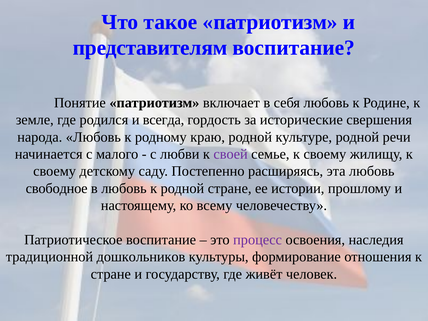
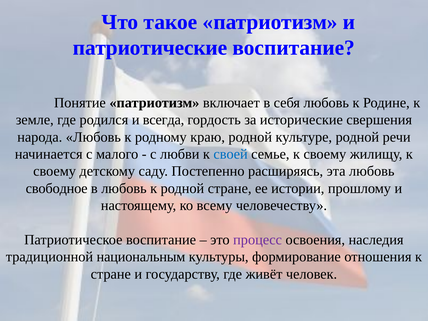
представителям: представителям -> патриотические (150, 48)
своей colour: purple -> blue (231, 154)
дошкольников: дошкольников -> национальным (141, 257)
